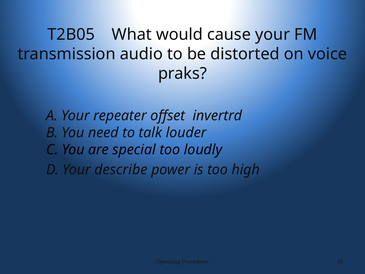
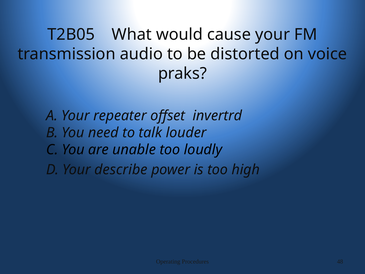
special: special -> unable (134, 150)
